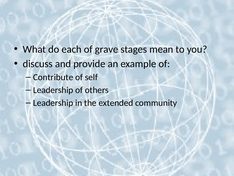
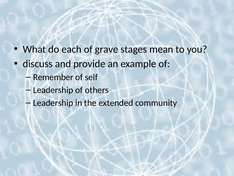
Contribute: Contribute -> Remember (53, 77)
